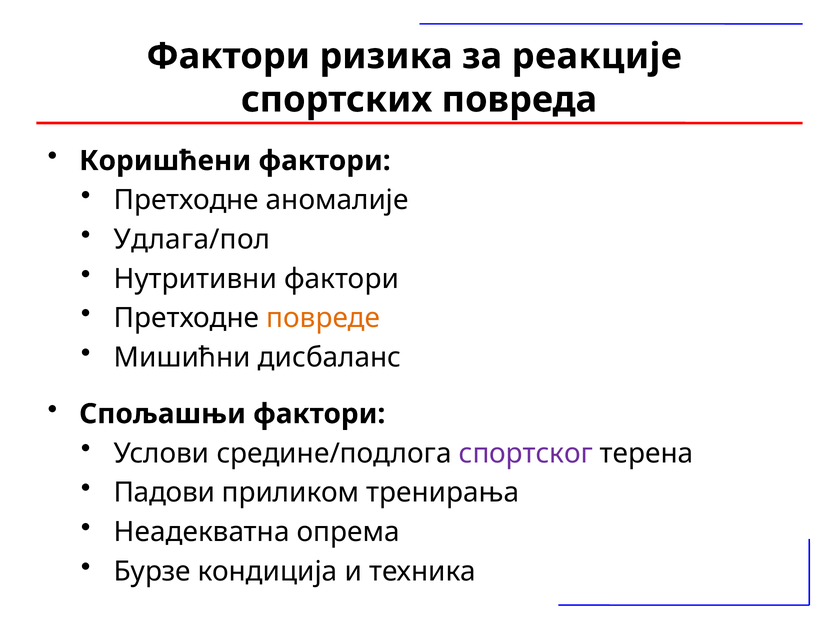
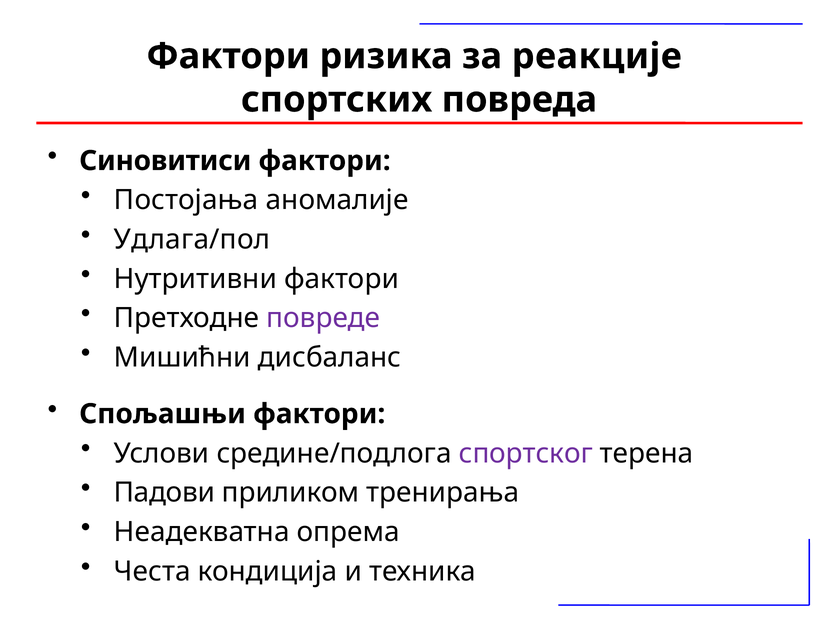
Коришћени: Коришћени -> Синовитиси (165, 161)
Претходне: Претходне -> Постојања (186, 200)
повреде colour: orange -> purple (323, 318)
Бурзе: Бурзе -> Честа (152, 572)
